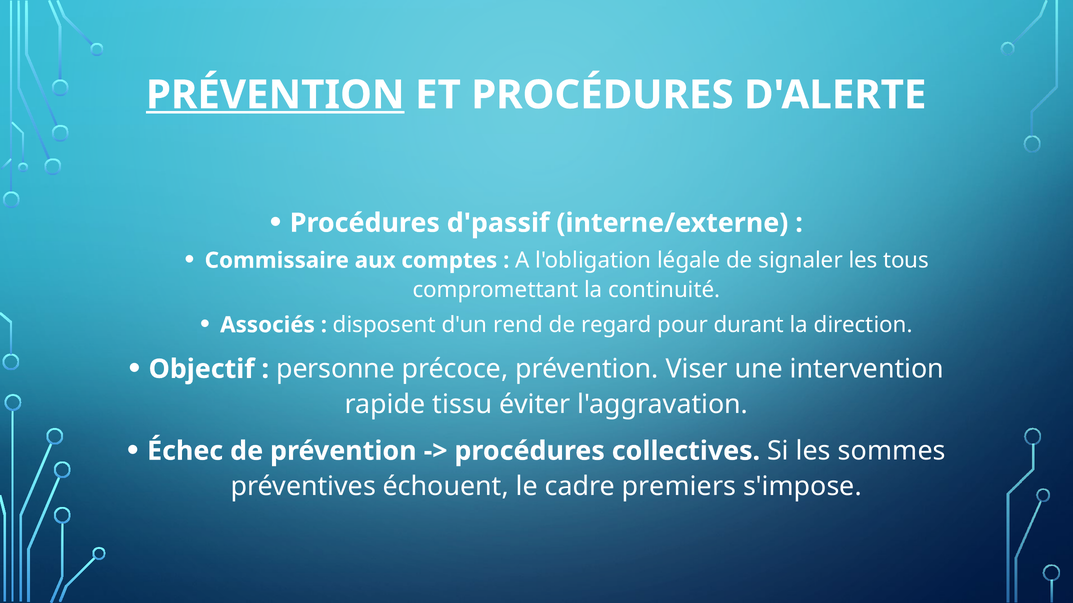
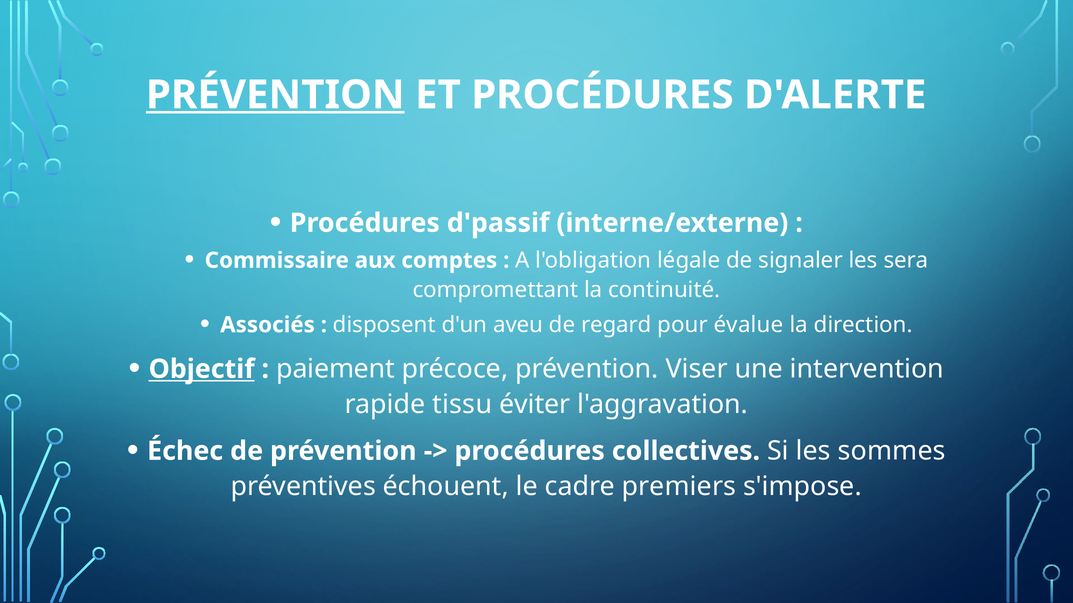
tous: tous -> sera (906, 261)
rend: rend -> aveu (518, 325)
durant: durant -> évalue (749, 325)
Objectif underline: none -> present (202, 369)
personne: personne -> paiement (336, 369)
